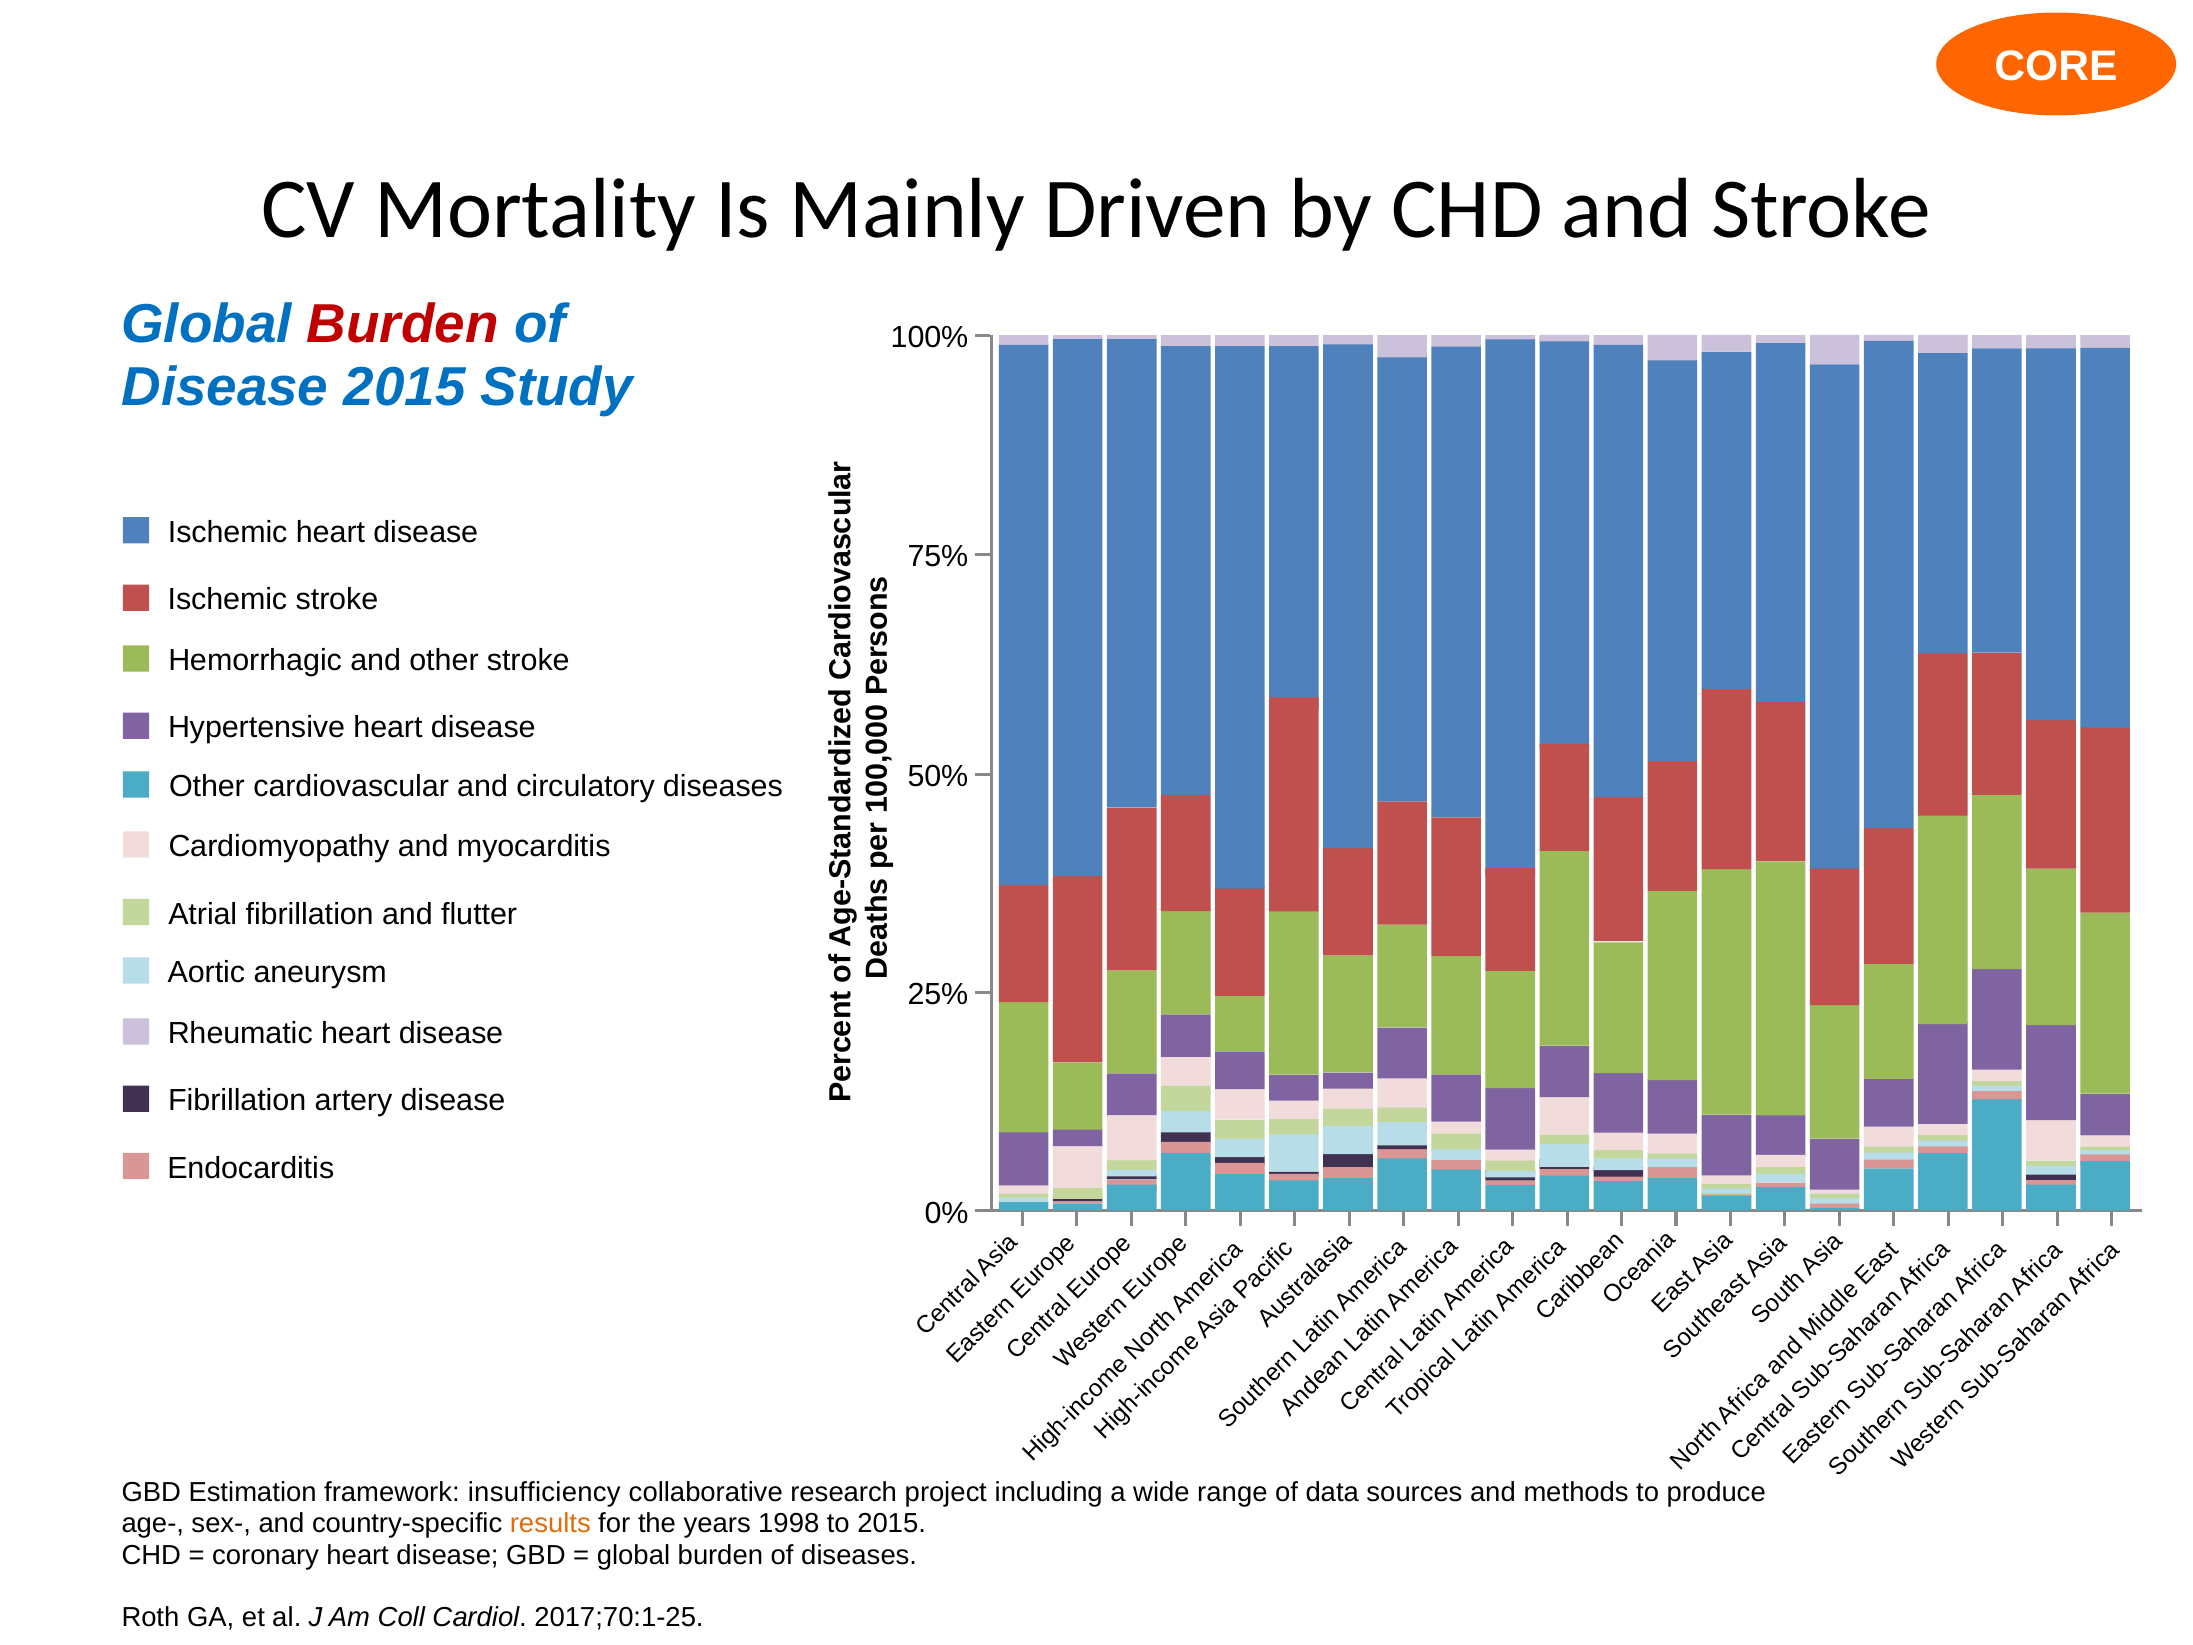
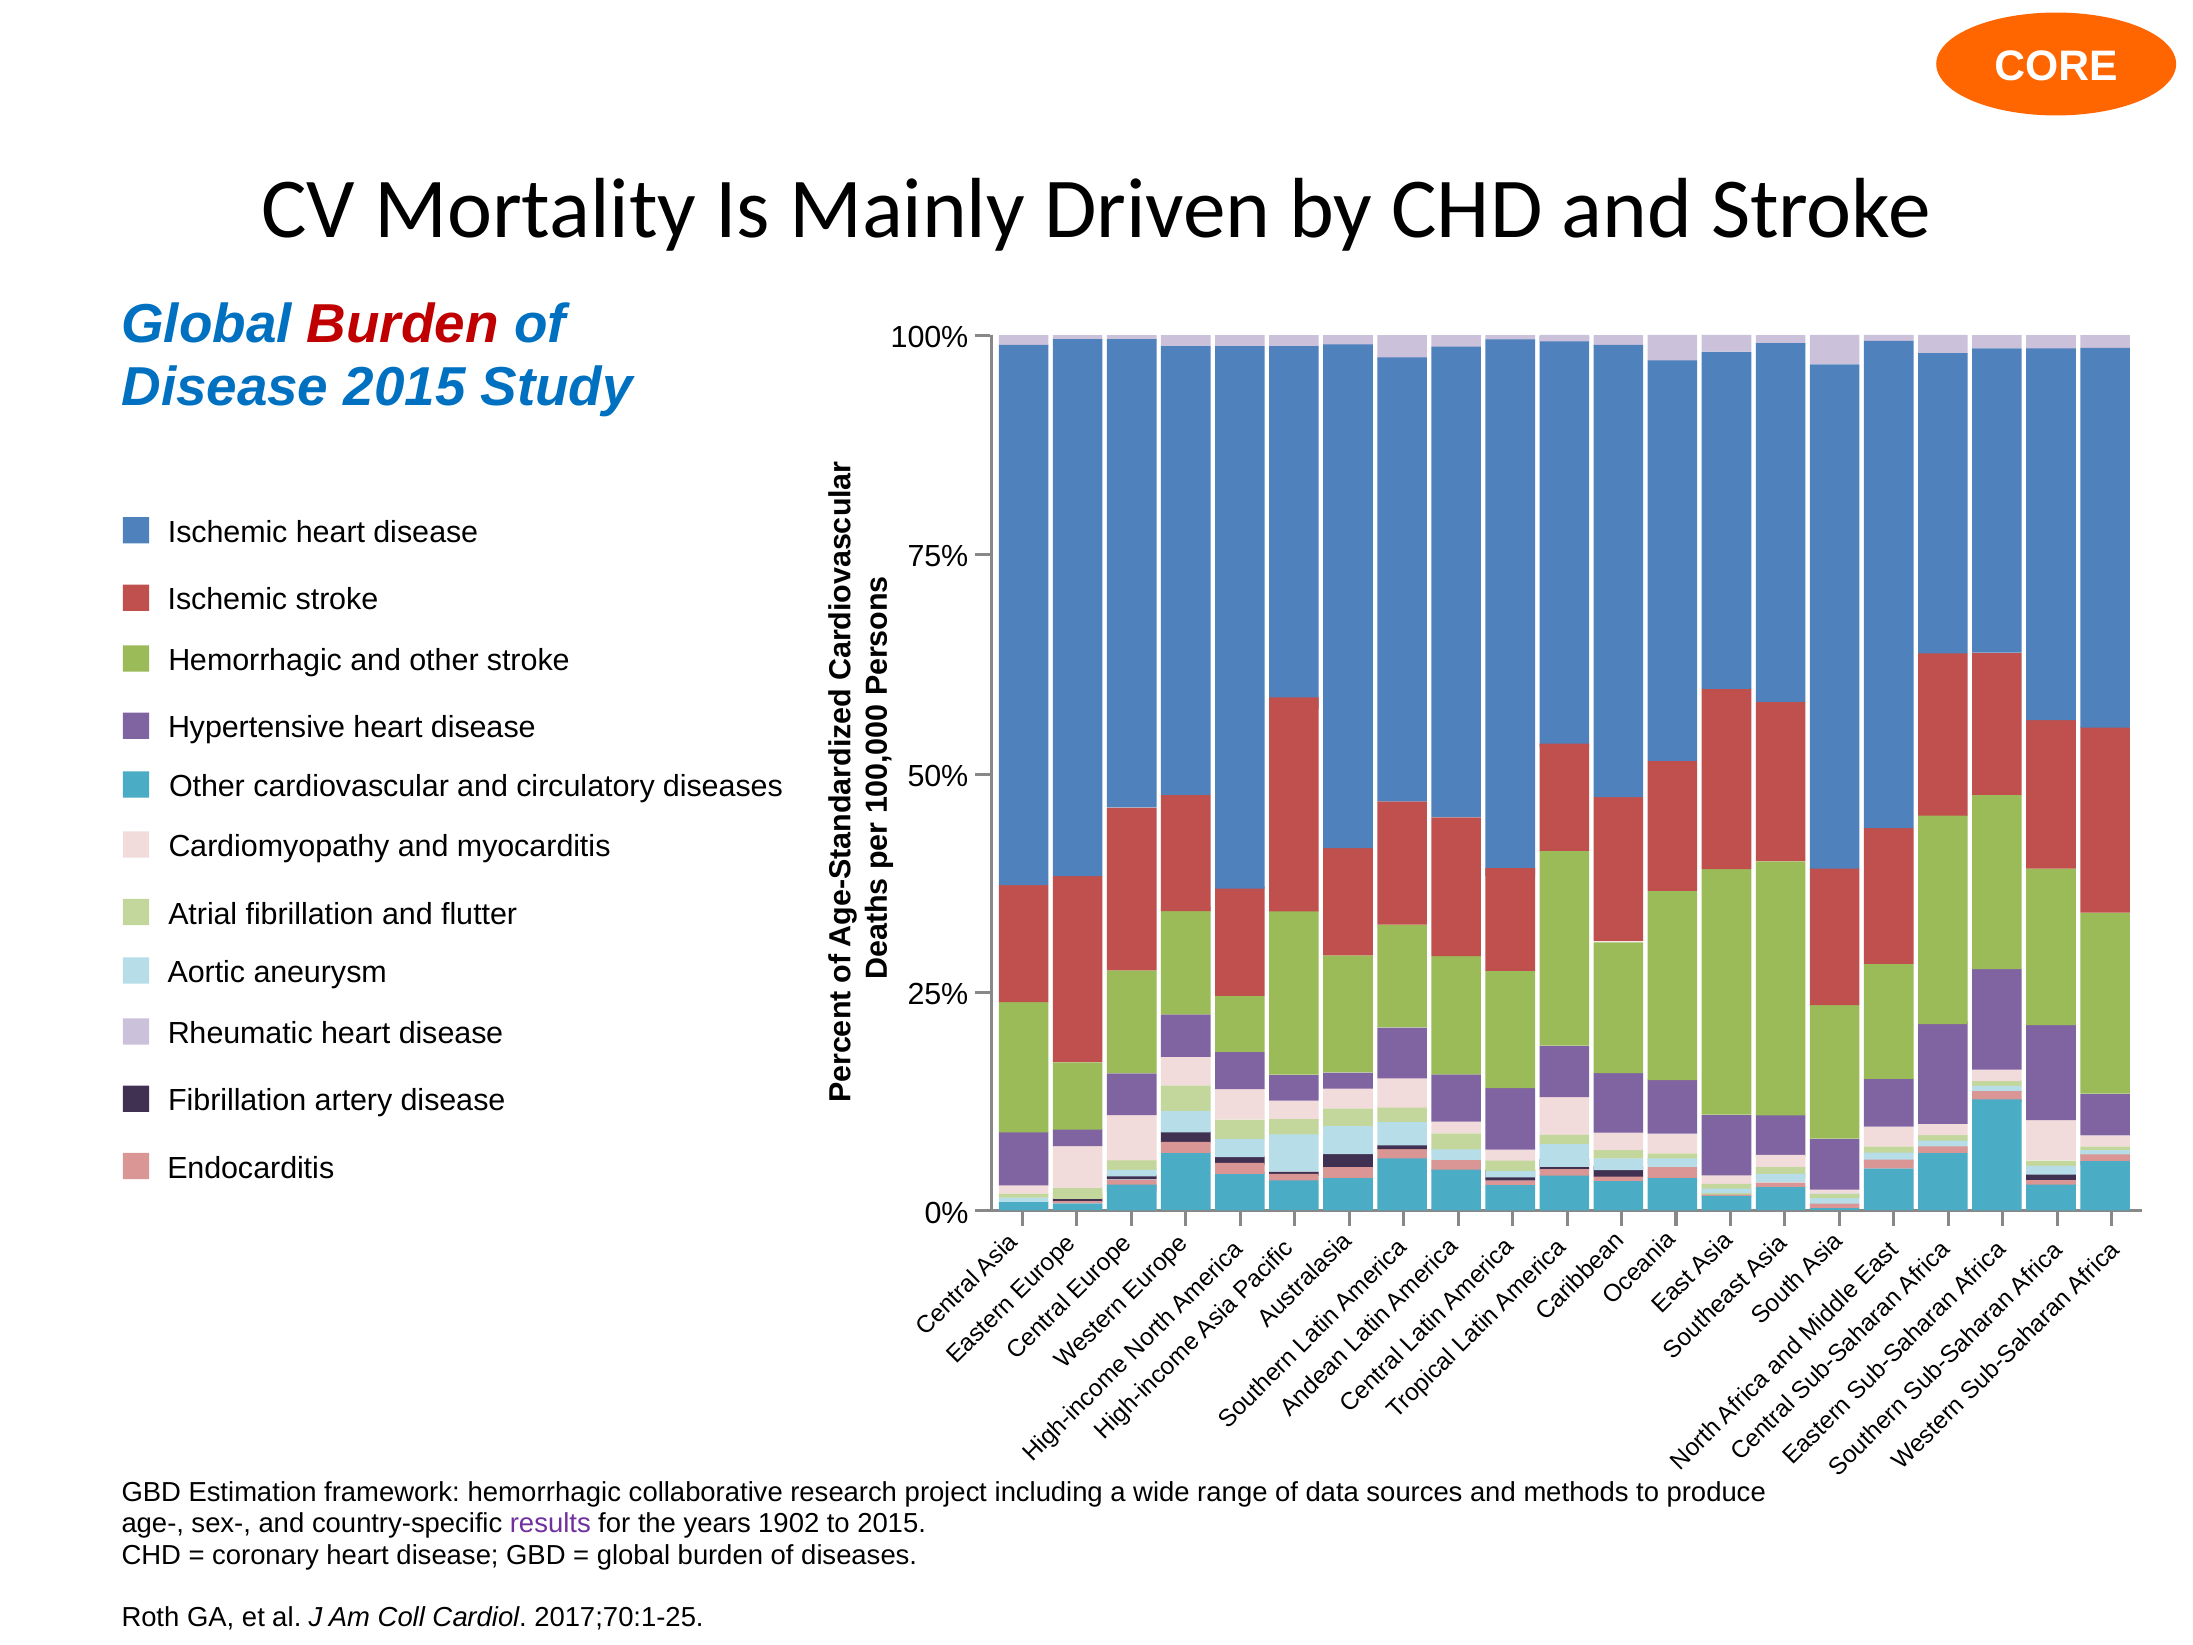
framework insufficiency: insufficiency -> hemorrhagic (544, 1492)
results colour: orange -> purple (550, 1524)
1998: 1998 -> 1902 (789, 1524)
